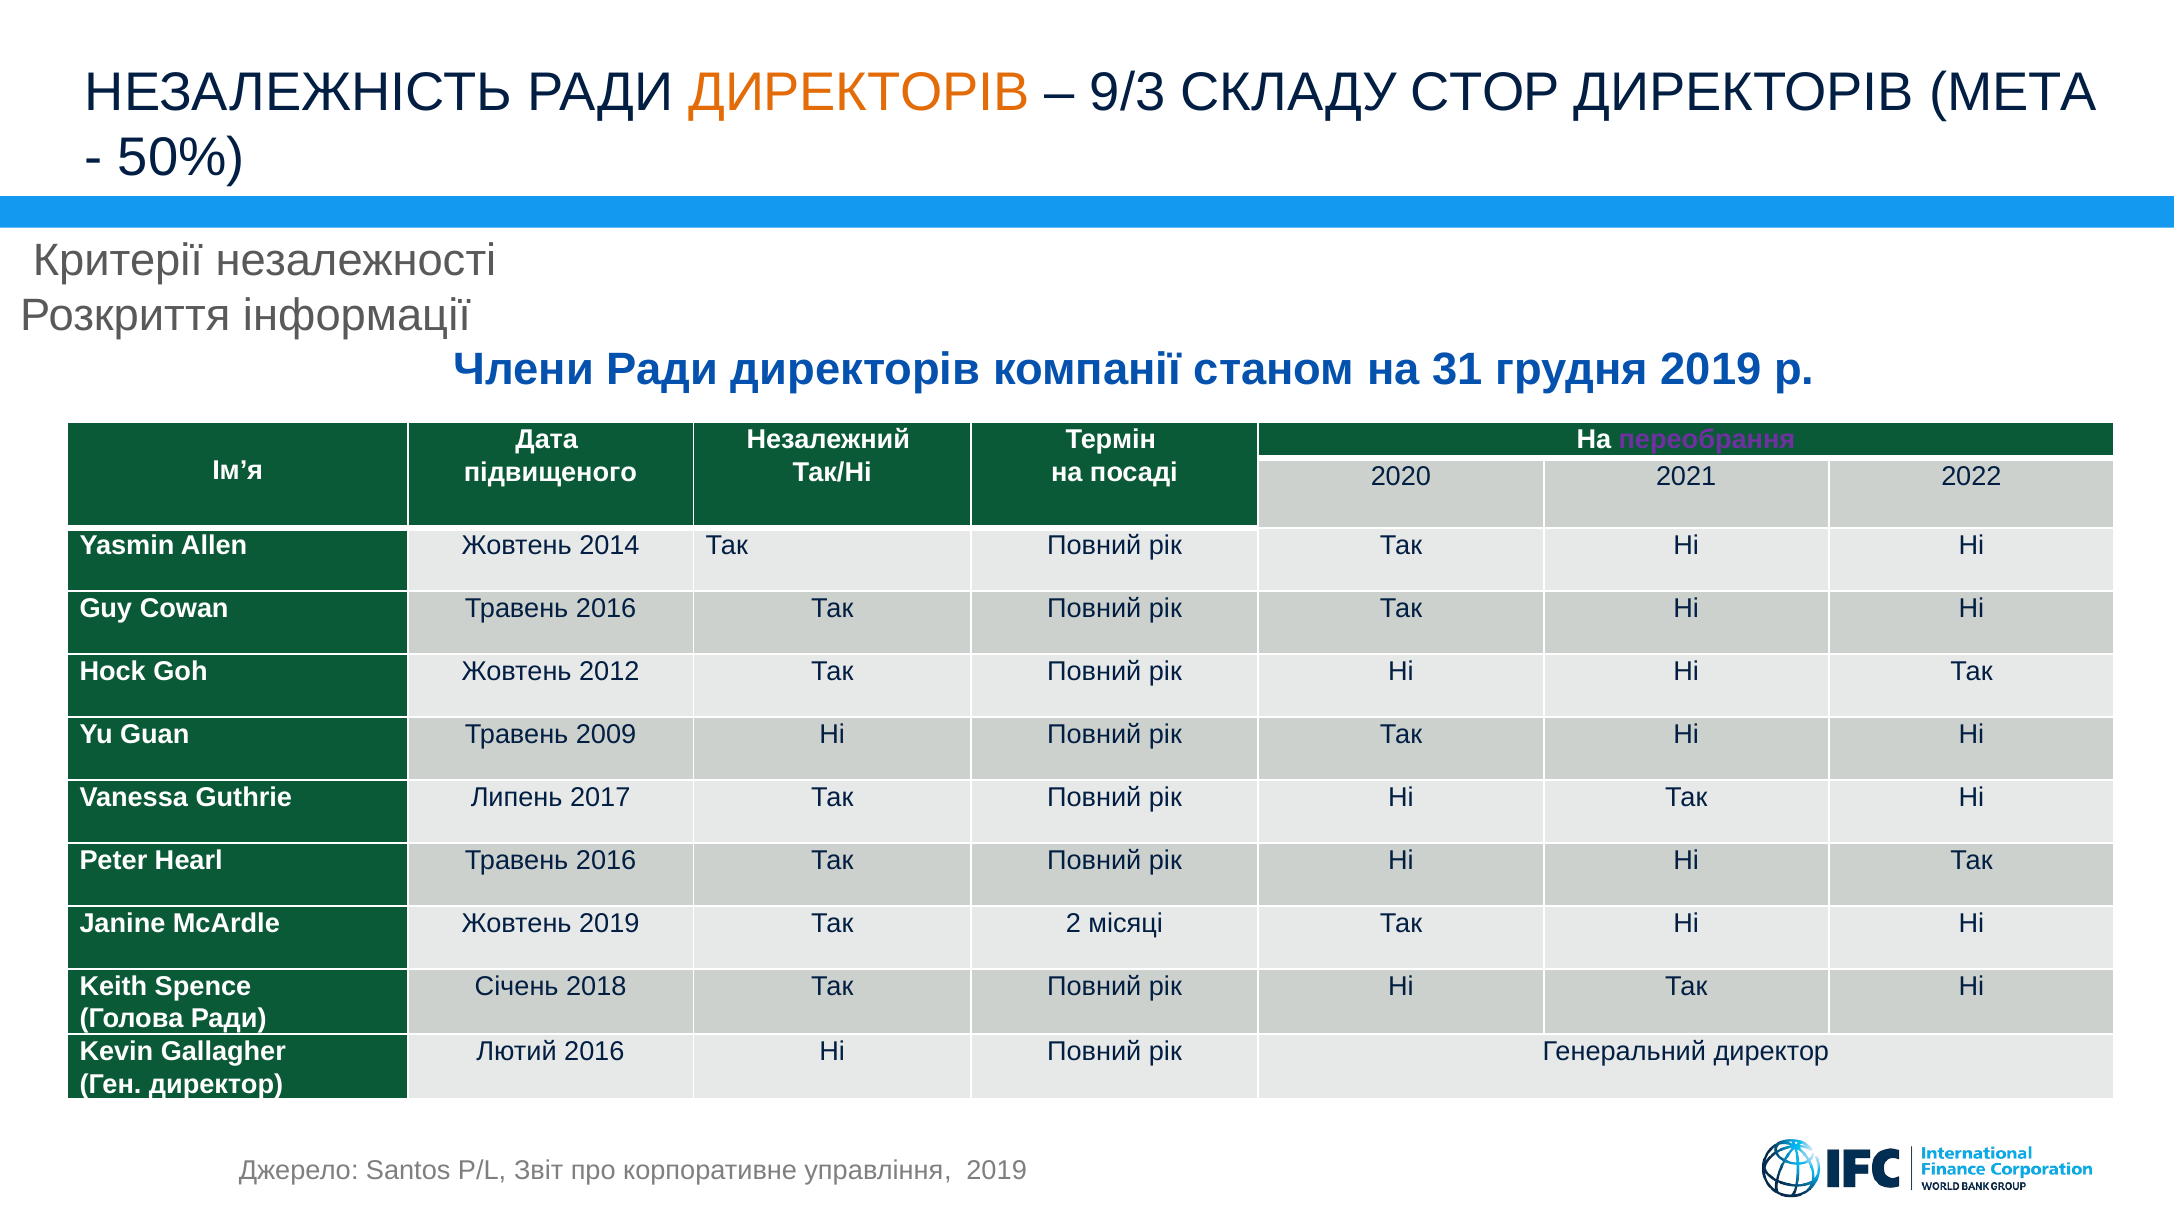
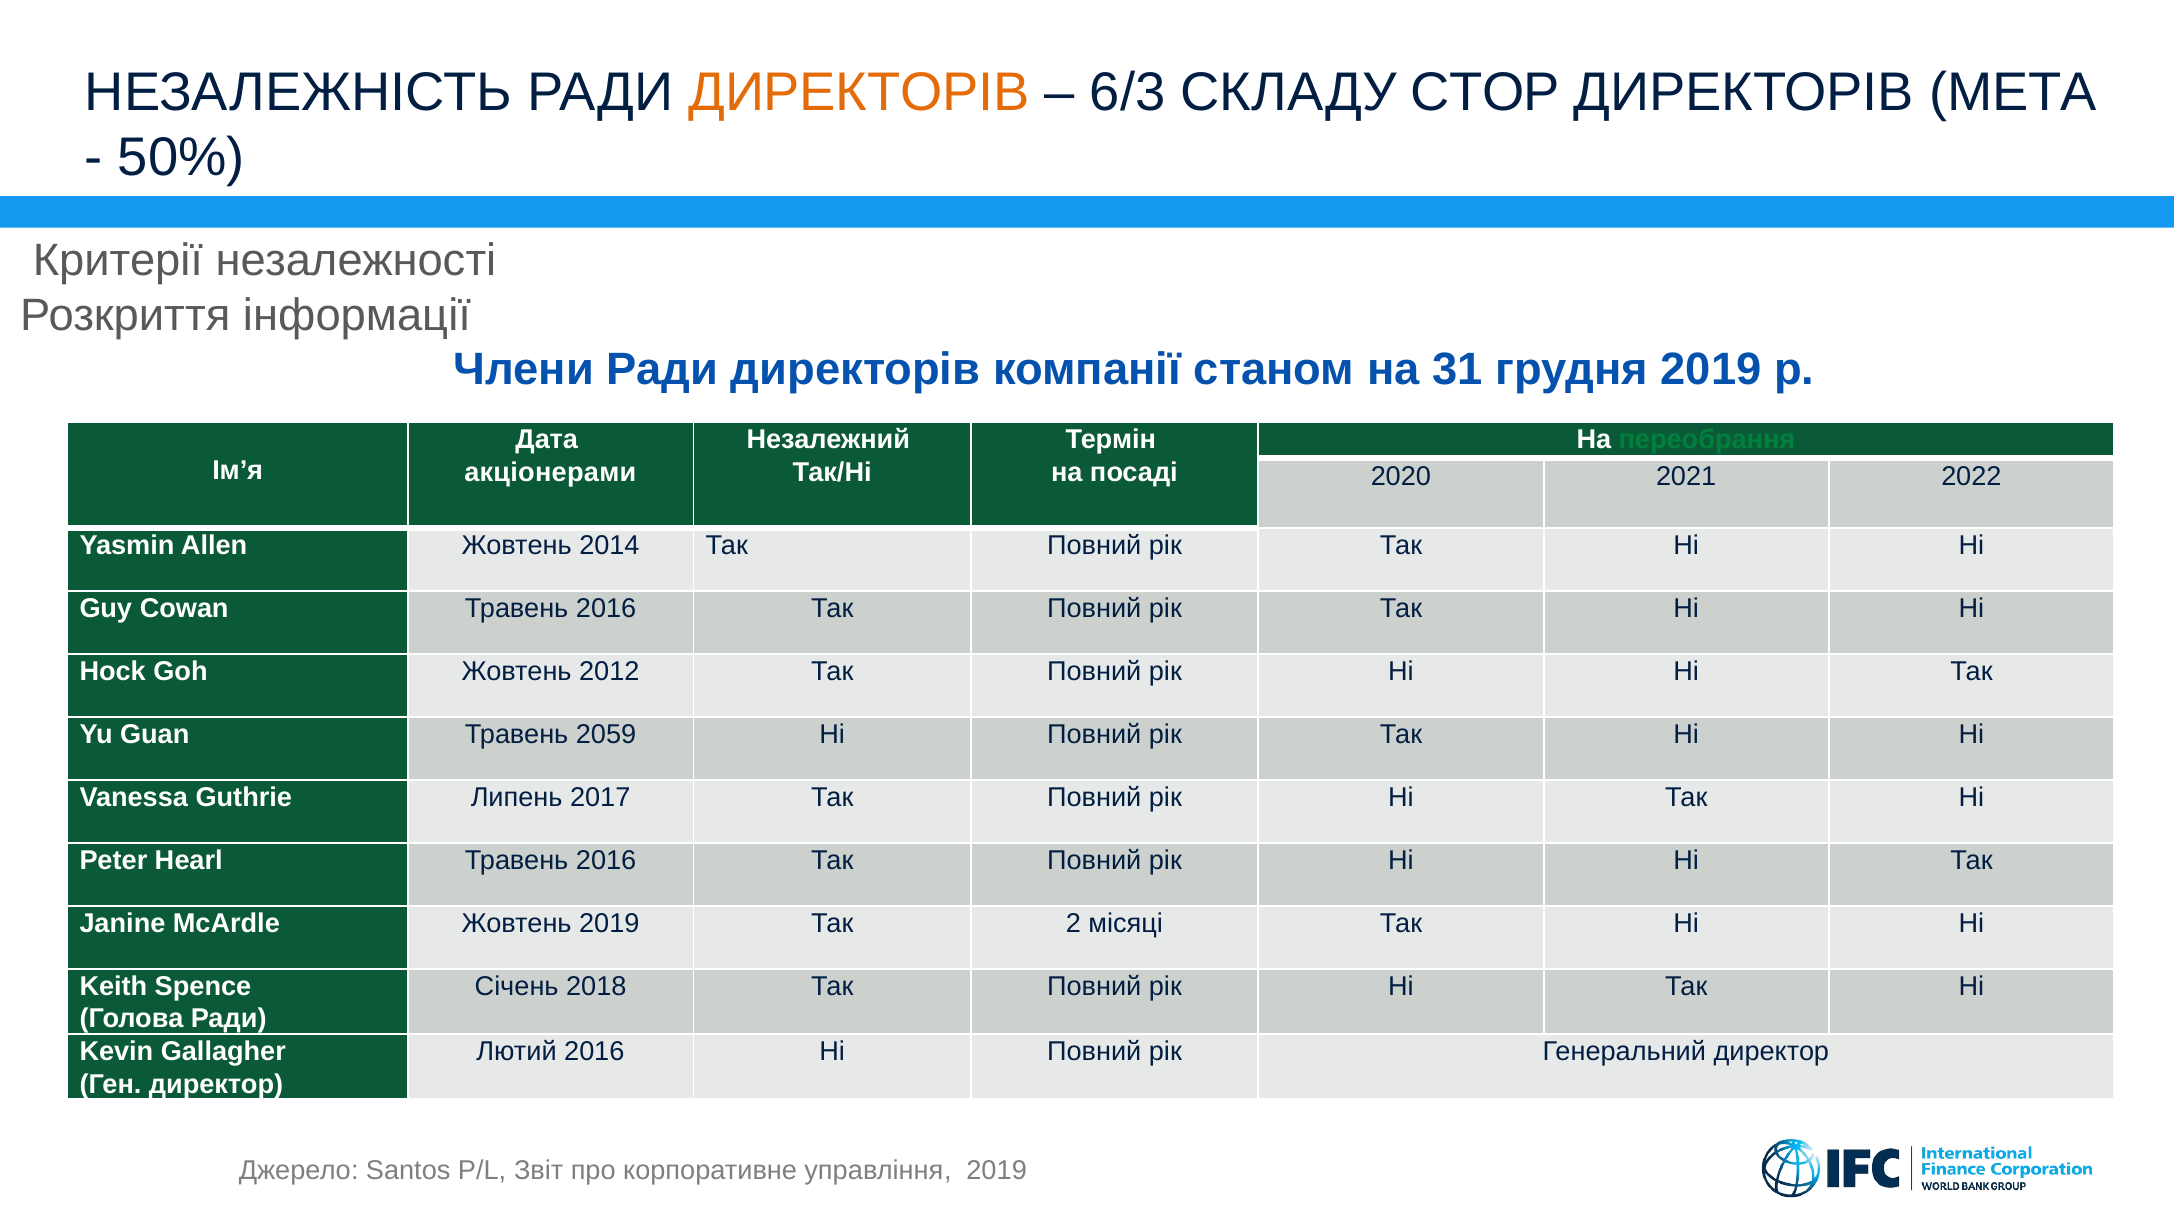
9/3: 9/3 -> 6/3 (1128, 92)
переобрання colour: purple -> green (1707, 440)
підвищеного: підвищеного -> акціонерами (550, 472)
2009: 2009 -> 2059 (606, 734)
